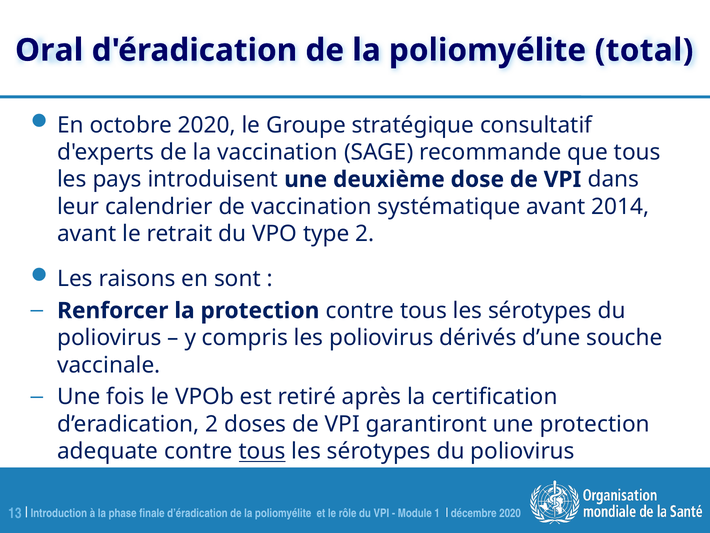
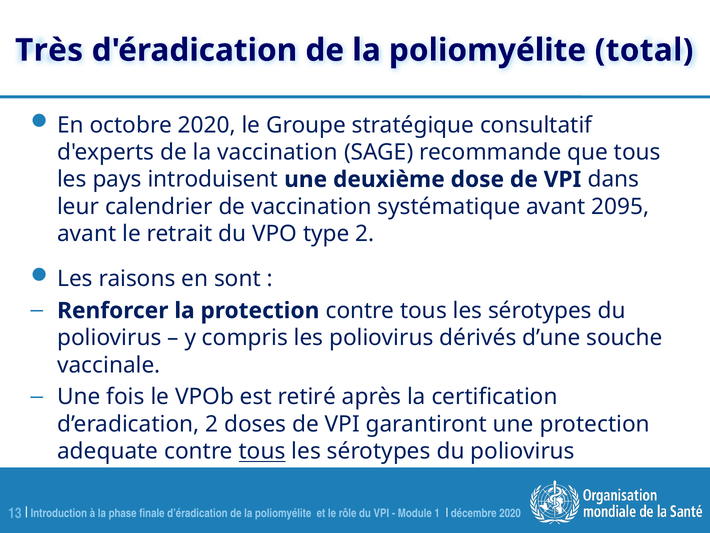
Oral: Oral -> Très (49, 50)
2014: 2014 -> 2095 (620, 206)
